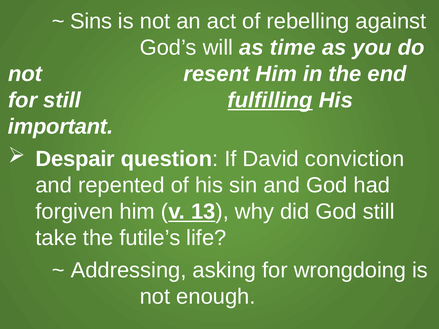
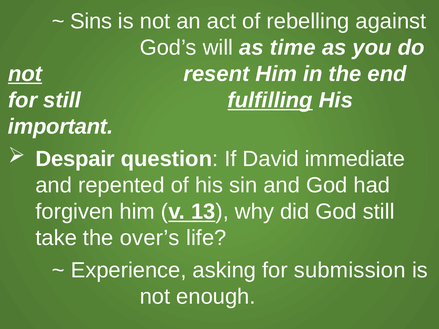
not underline: none -> present (25, 74)
conviction: conviction -> immediate (355, 159)
futile’s: futile’s -> over’s (150, 238)
Addressing: Addressing -> Experience (129, 271)
wrongdoing: wrongdoing -> submission (350, 271)
